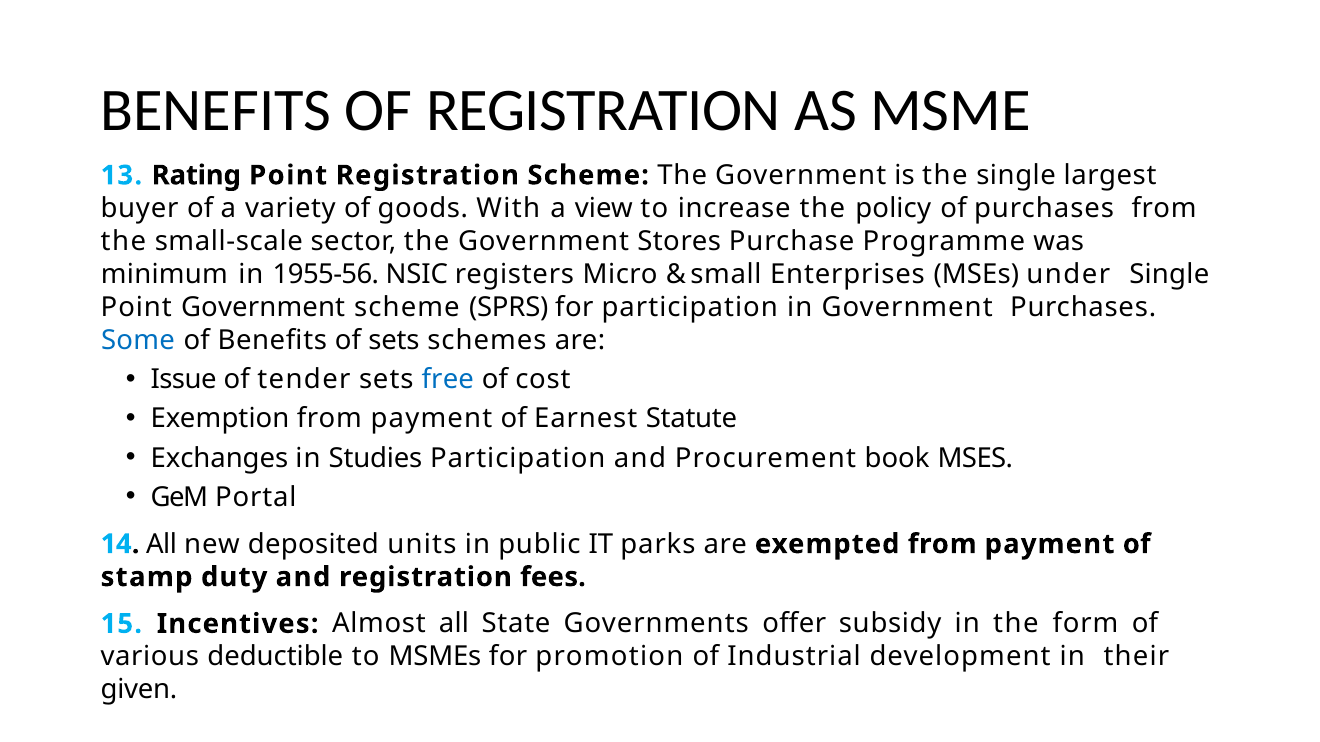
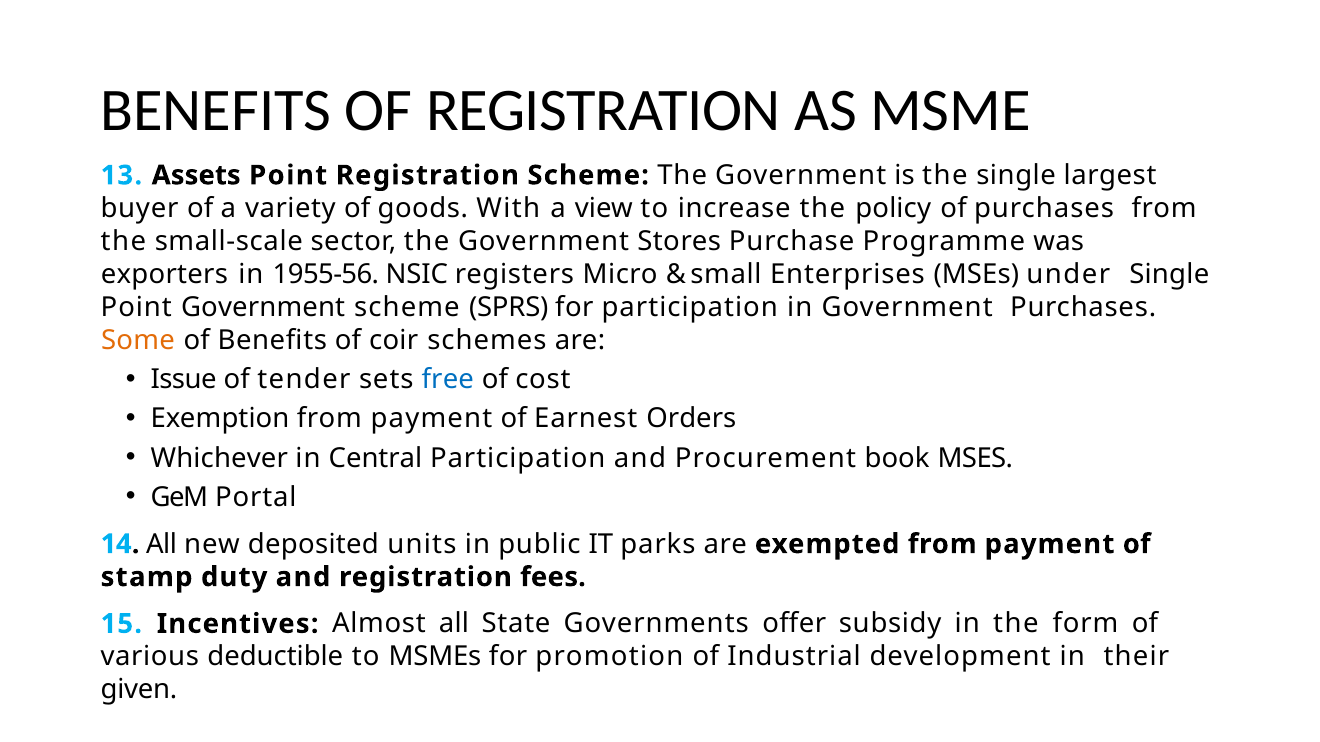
Rating: Rating -> Assets (196, 175)
minimum: minimum -> exporters (164, 274)
Some colour: blue -> orange (138, 340)
of sets: sets -> coir (394, 340)
Statute: Statute -> Orders (691, 419)
Exchanges: Exchanges -> Whichever (219, 458)
Studies: Studies -> Central (375, 458)
